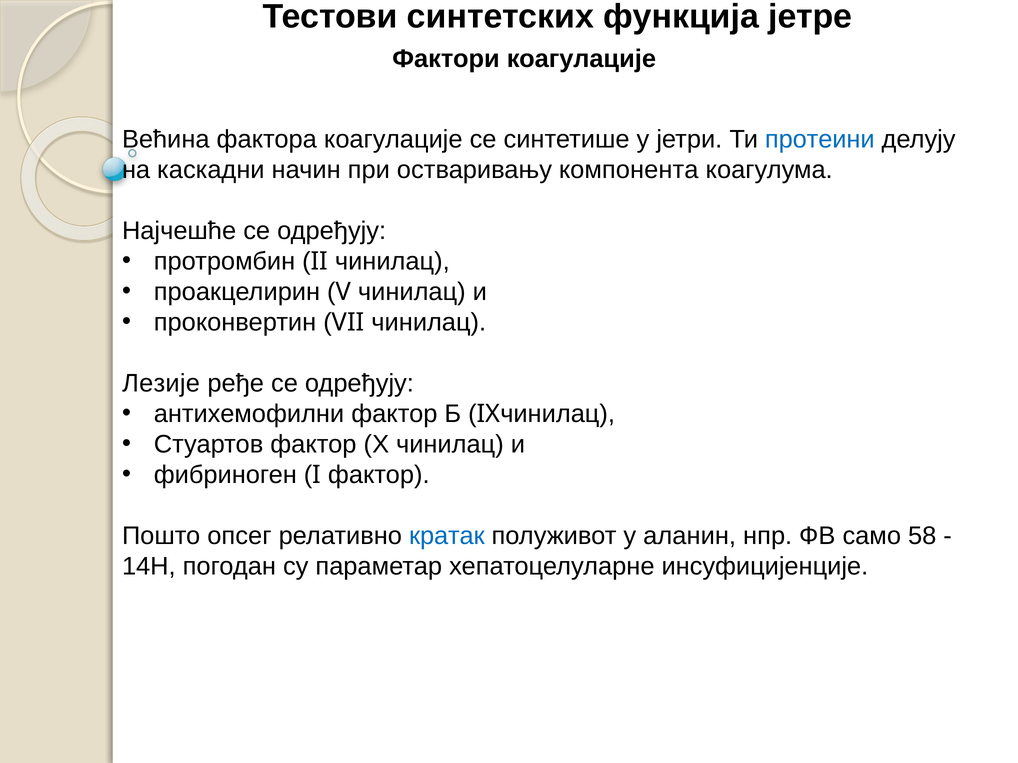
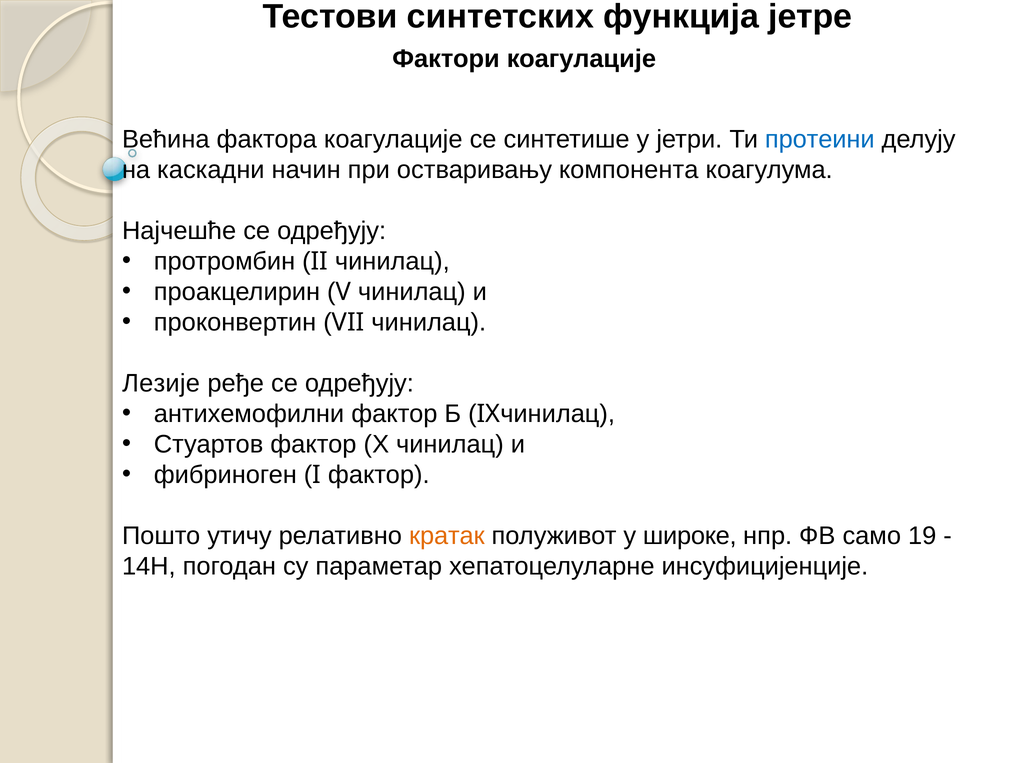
опсег: опсег -> утичу (239, 536)
кратак colour: blue -> orange (447, 536)
аланин: аланин -> широке (690, 536)
58: 58 -> 19 (922, 536)
